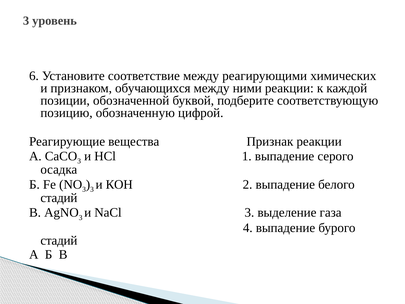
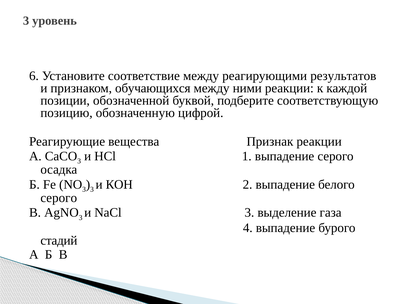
химических: химических -> результатов (343, 76)
стадий: стадий -> серого (59, 198)
